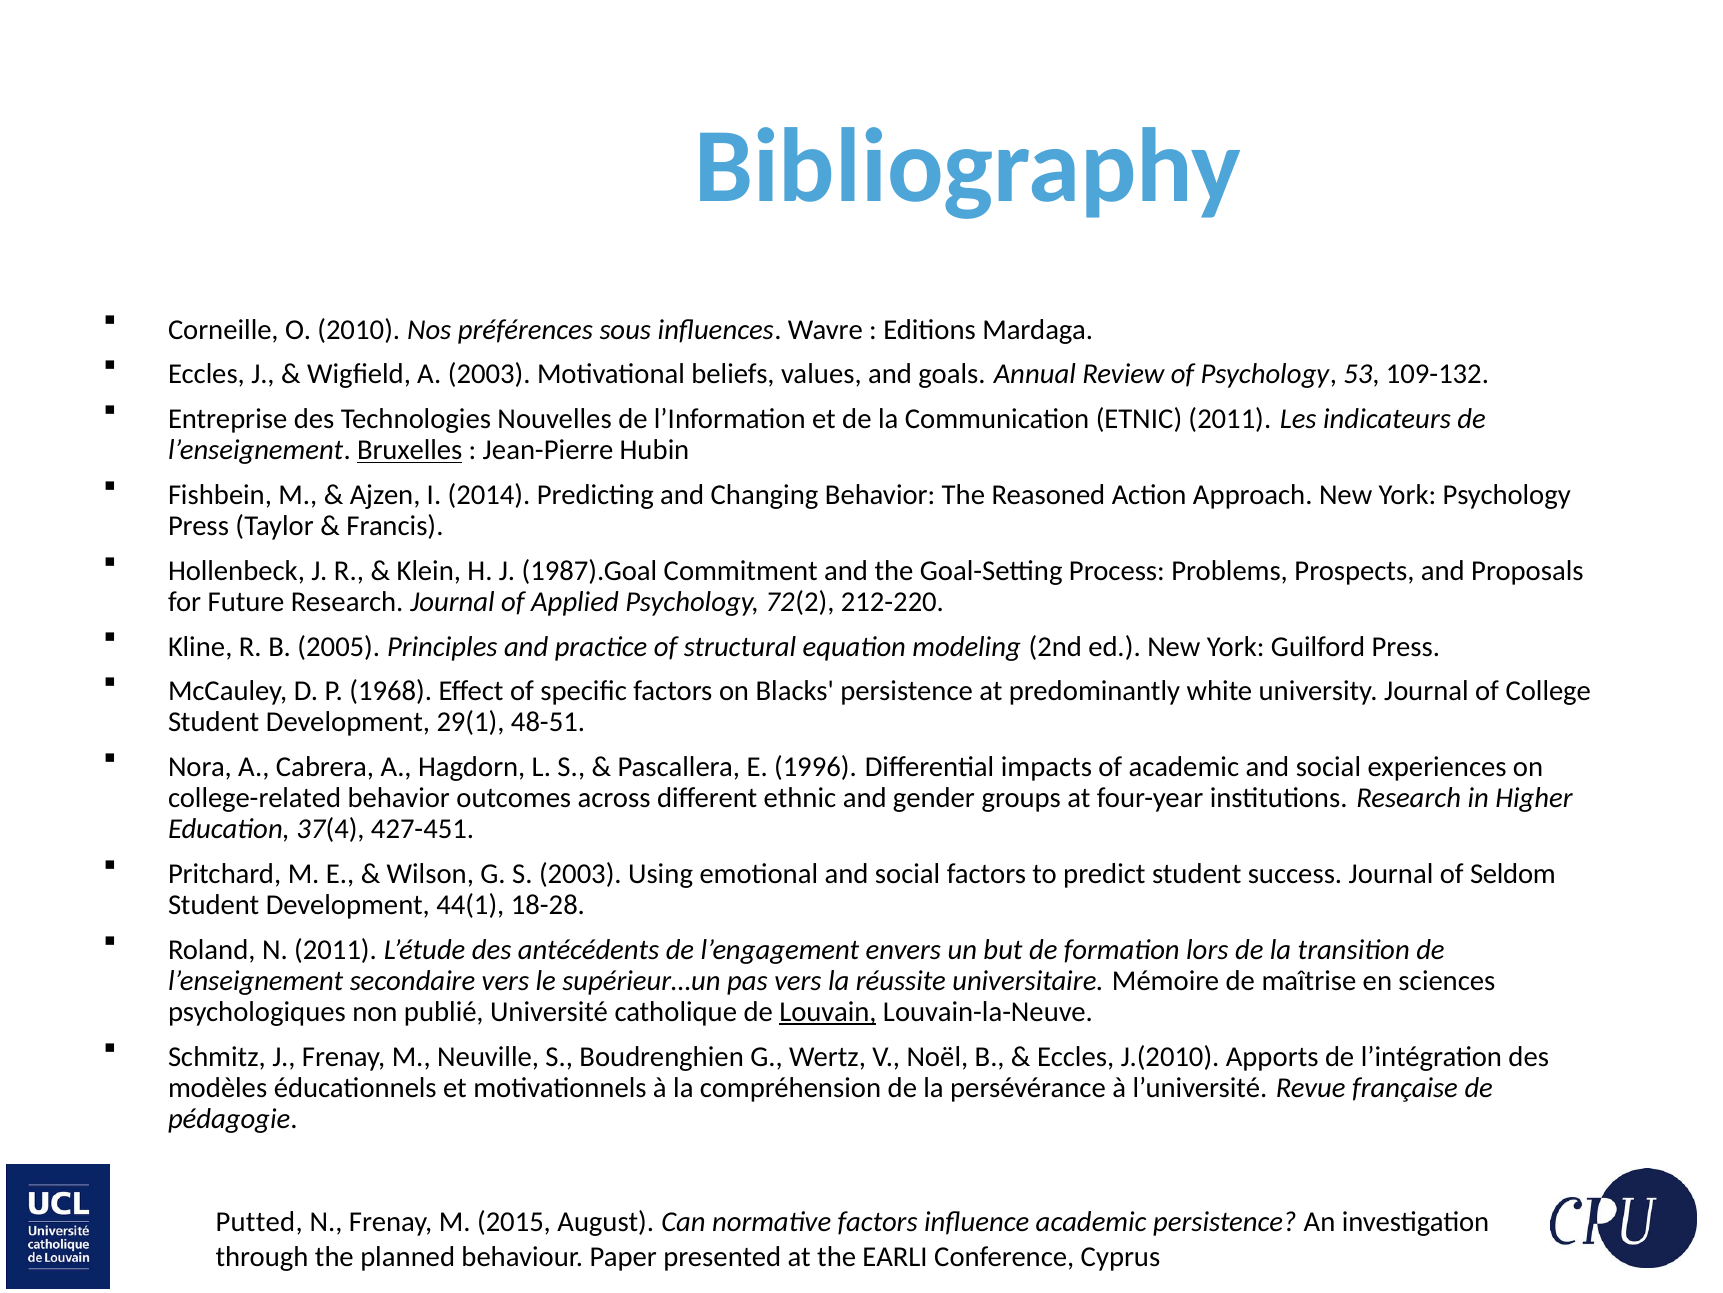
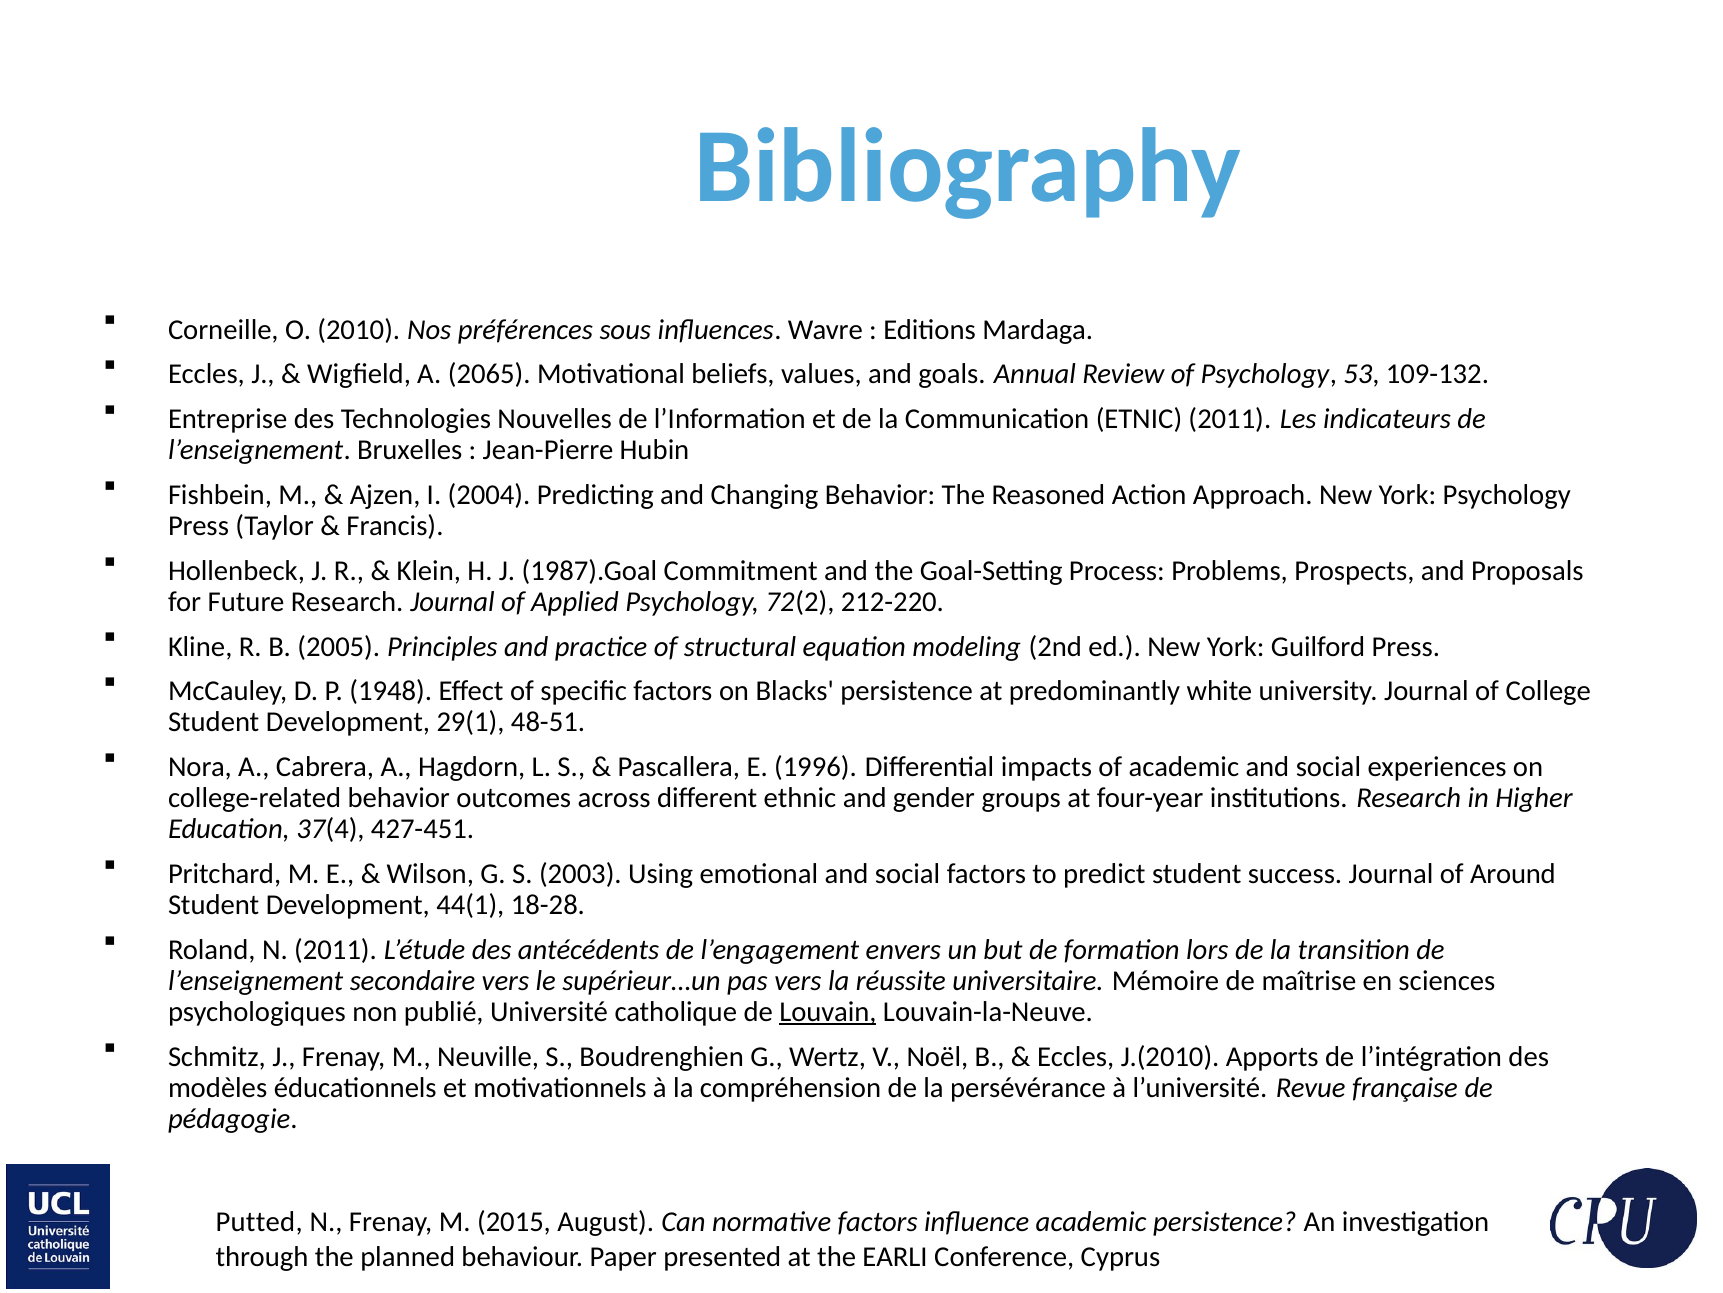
A 2003: 2003 -> 2065 (489, 374)
Bruxelles underline: present -> none (410, 450)
2014: 2014 -> 2004 (489, 495)
1968: 1968 -> 1948 (391, 691)
Seldom: Seldom -> Around (1513, 874)
